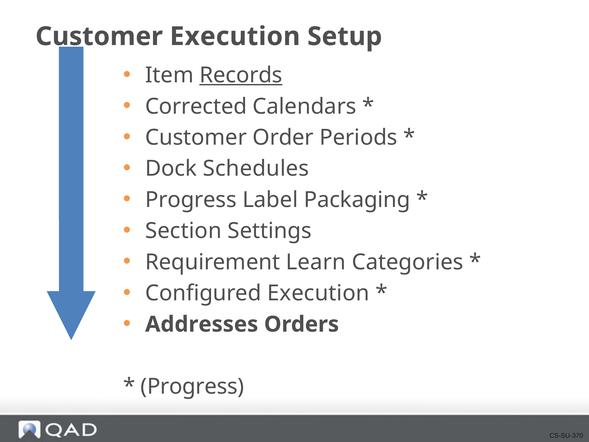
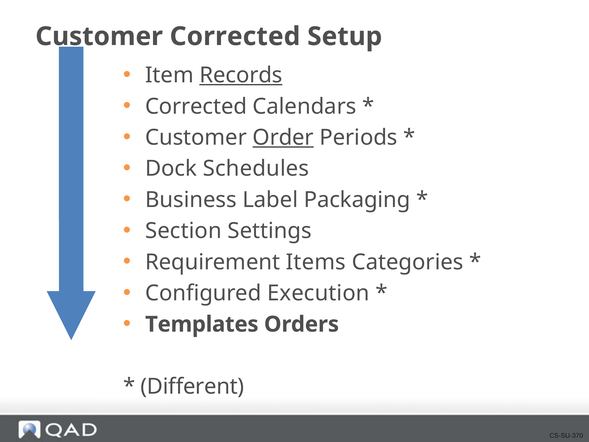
Execution: Execution -> Corrected (235, 36)
Order underline: none -> present (283, 137)
Progress: Progress -> Business (191, 200)
Learn: Learn -> Items (316, 262)
Addresses: Addresses -> Templates (202, 324)
Progress: Progress -> Different (192, 386)
